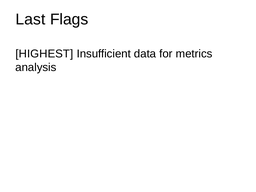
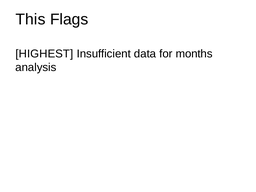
Last: Last -> This (30, 19)
metrics: metrics -> months (194, 54)
